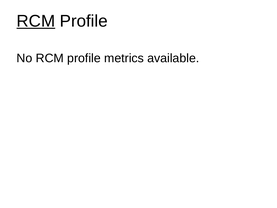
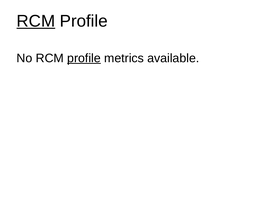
profile underline: none -> present (84, 58)
